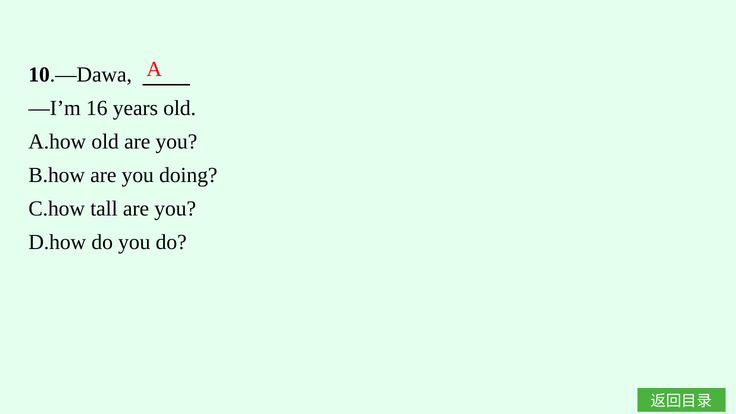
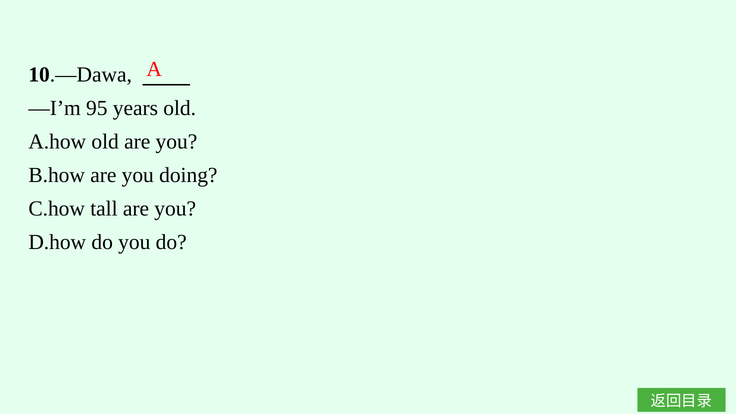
16: 16 -> 95 (97, 108)
